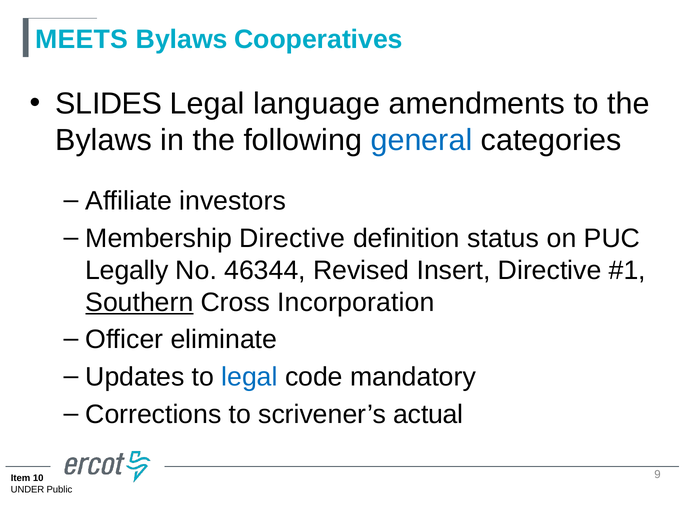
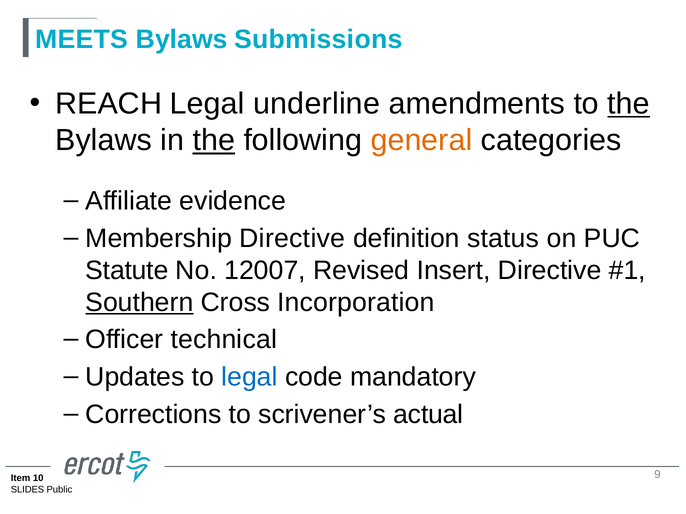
Cooperatives: Cooperatives -> Submissions (318, 40)
SLIDES: SLIDES -> REACH (109, 104)
language: language -> underline (317, 104)
the underline: none -> present (629, 104)
the underline: none -> present (214, 140)
general colour: blue -> orange (421, 140)
investors: investors -> evidence (233, 201)
Legally: Legally -> Statute (127, 271)
46344: 46344 -> 12007 (265, 271)
eliminate: eliminate -> technical (224, 340)
UNDER: UNDER -> SLIDES (27, 490)
